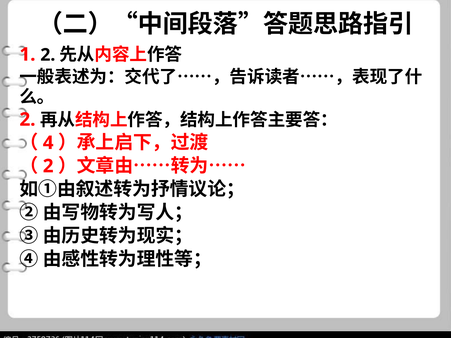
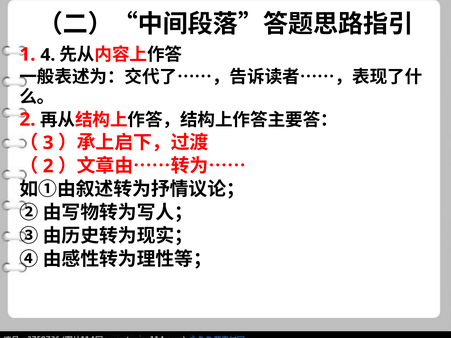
1 2: 2 -> 4 (48, 55)
4: 4 -> 3 (48, 143)
